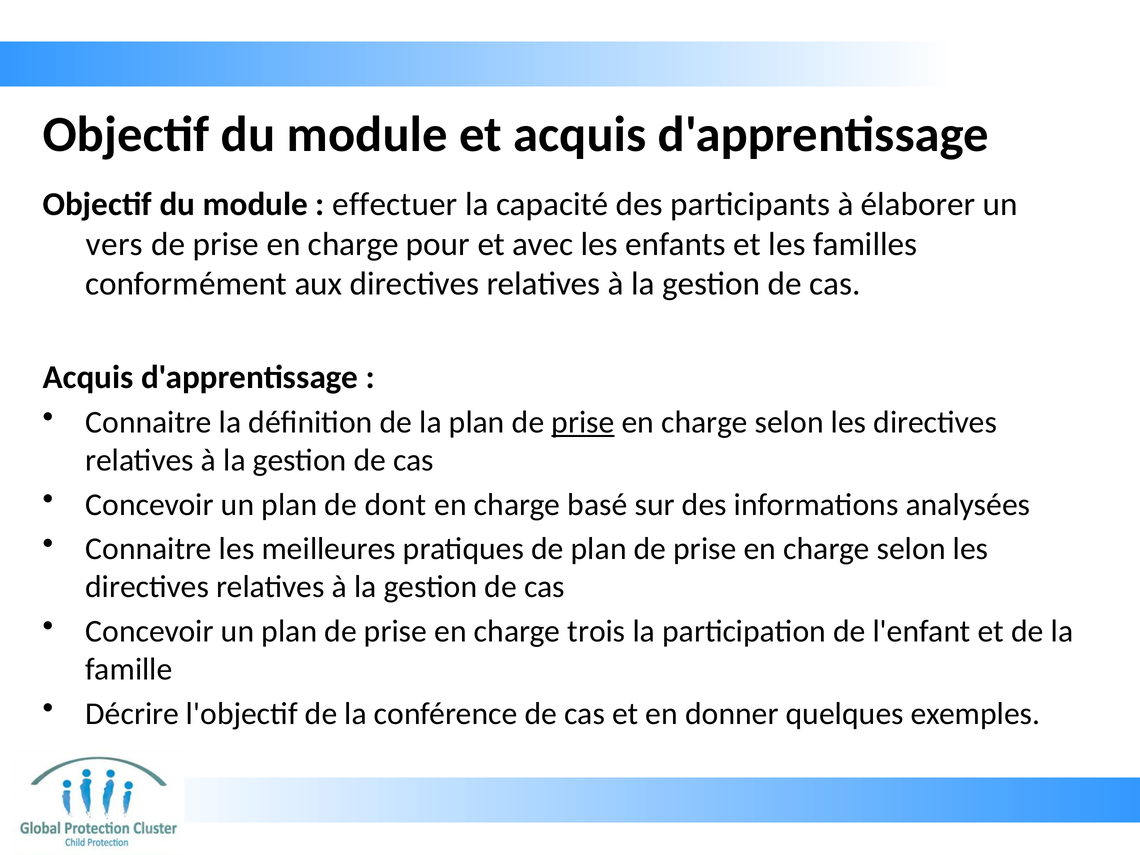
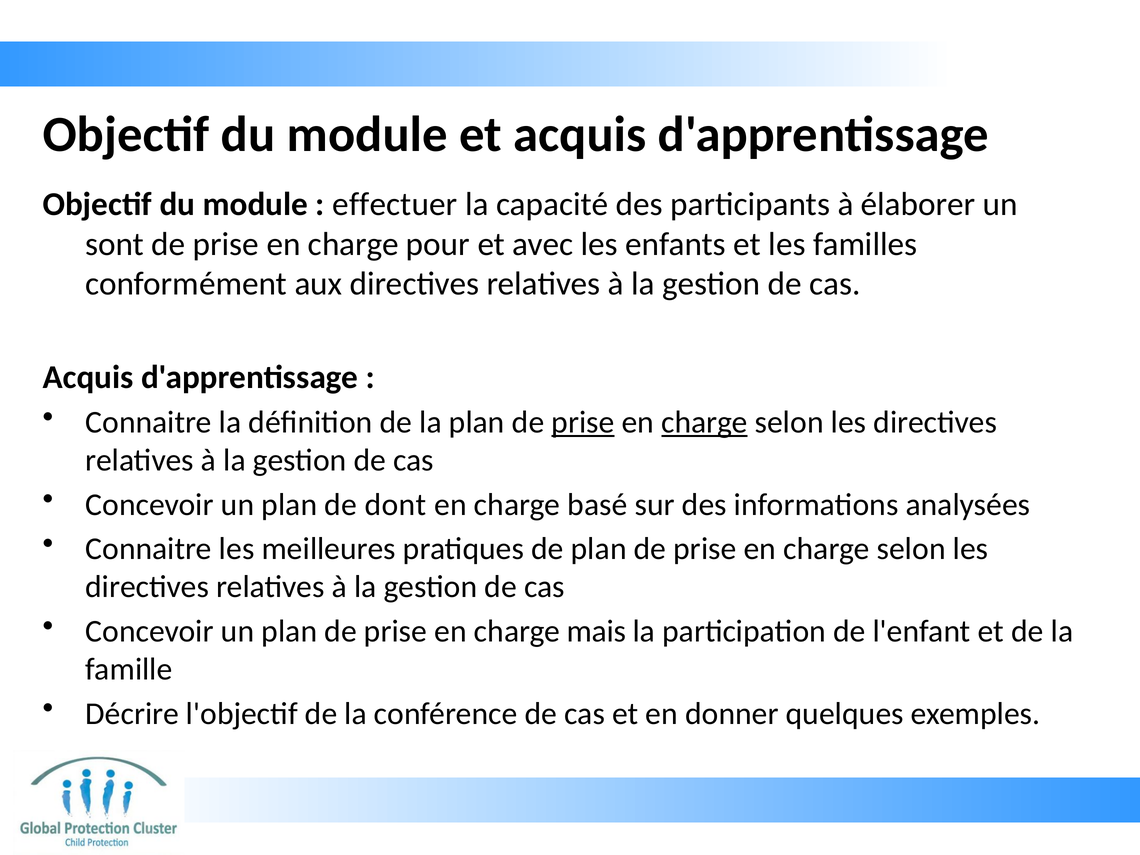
vers: vers -> sont (115, 244)
charge underline: none -> present (705, 422)
trois: trois -> mais (597, 631)
